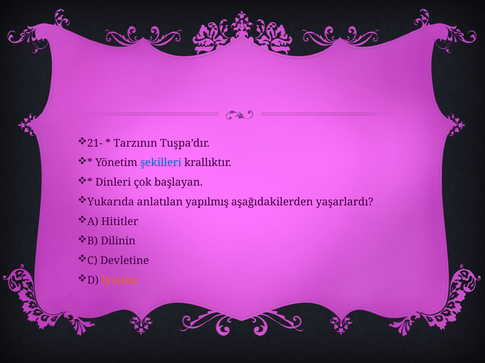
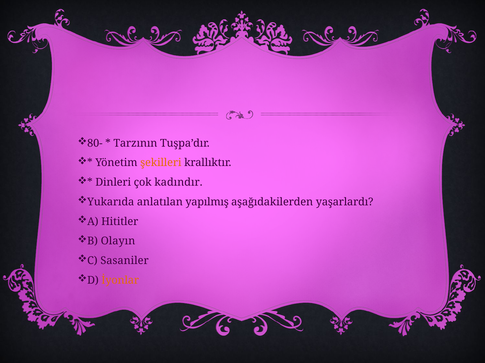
21-: 21- -> 80- (95, 143)
şekilleri colour: blue -> orange (161, 163)
başlayan: başlayan -> kadındır (178, 183)
Dilinin: Dilinin -> Olayın (118, 242)
Devletine: Devletine -> Sasaniler (125, 261)
